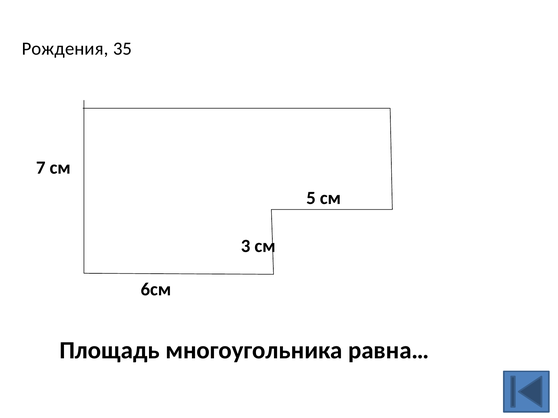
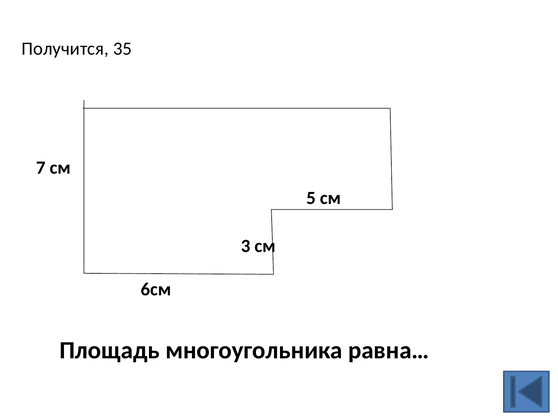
Рождения: Рождения -> Получится (65, 49)
